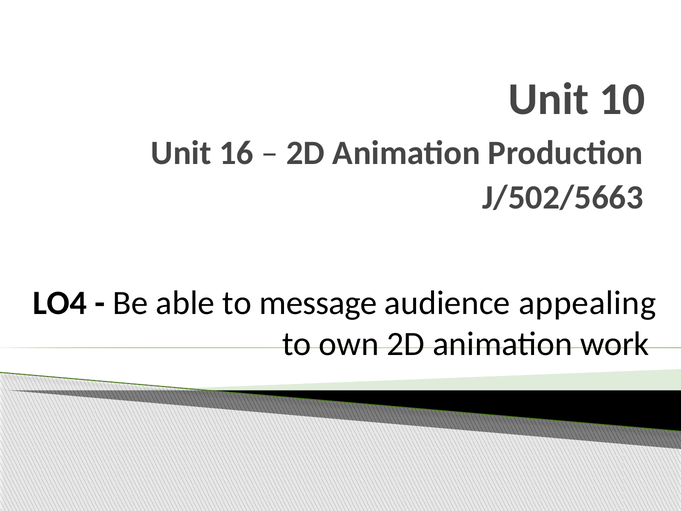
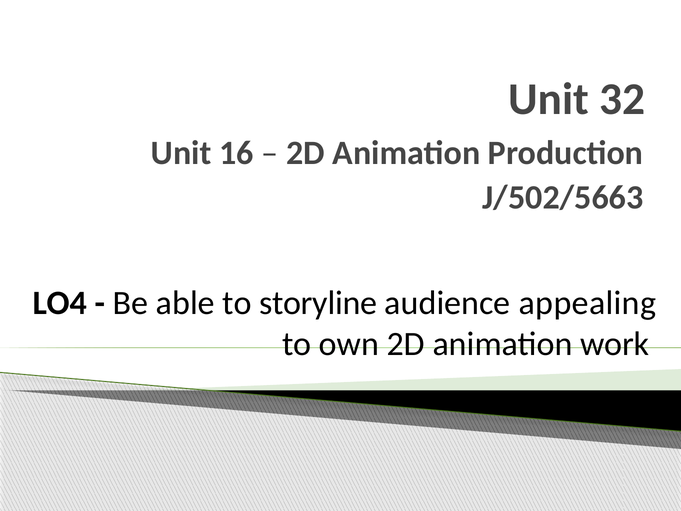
10: 10 -> 32 (622, 99)
message: message -> storyline (318, 303)
